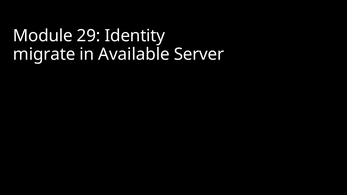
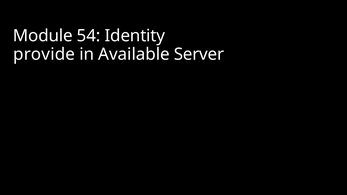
29: 29 -> 54 (89, 36)
migrate: migrate -> provide (44, 54)
